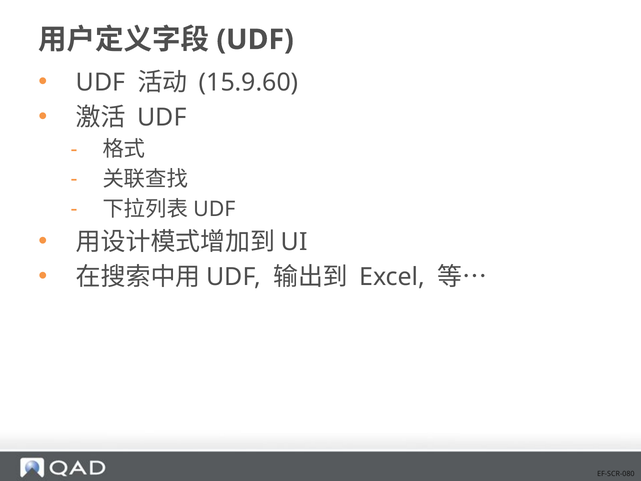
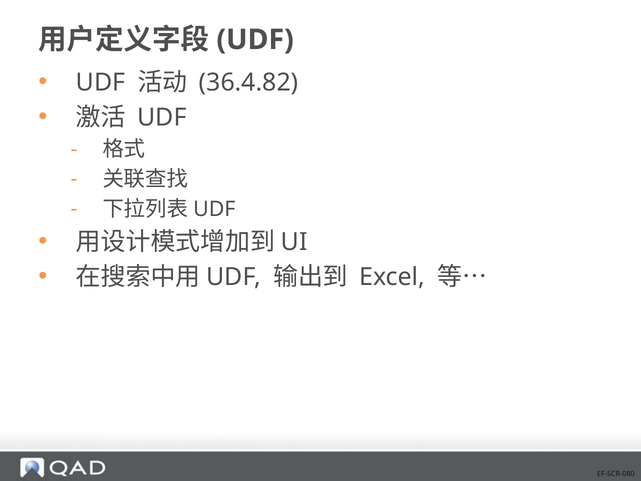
15.9.60: 15.9.60 -> 36.4.82 (249, 82)
